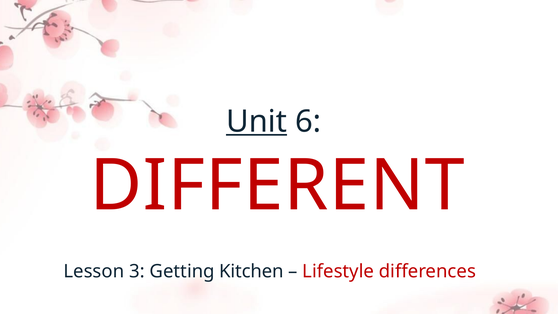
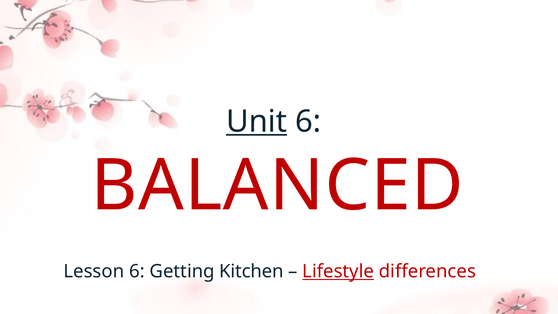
DIFFERENT: DIFFERENT -> BALANCED (277, 186)
Lesson 3: 3 -> 6 (137, 271)
Lifestyle underline: none -> present (338, 271)
